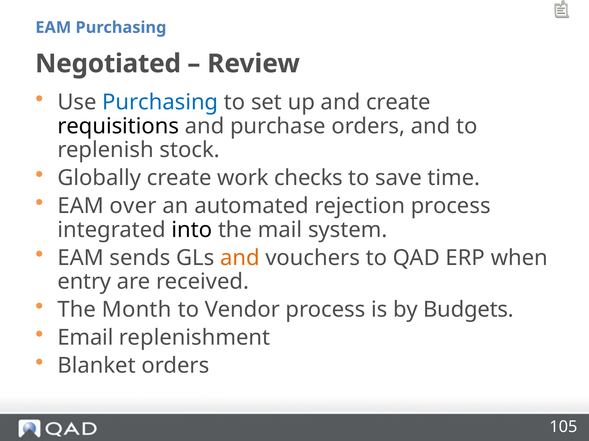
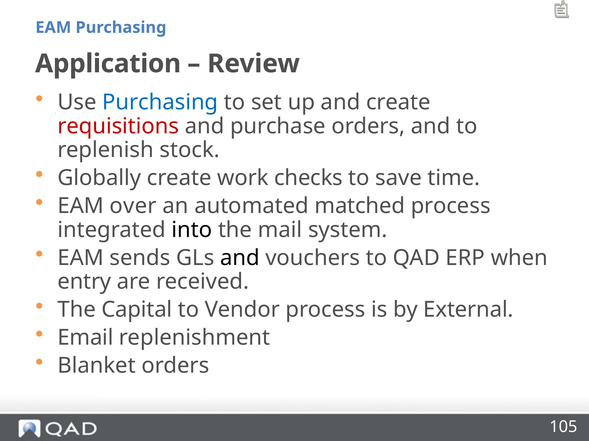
Negotiated: Negotiated -> Application (108, 64)
requisitions colour: black -> red (118, 126)
rejection: rejection -> matched (360, 206)
and colour: orange -> black (240, 258)
Month: Month -> Capital (137, 310)
Budgets: Budgets -> External (468, 310)
